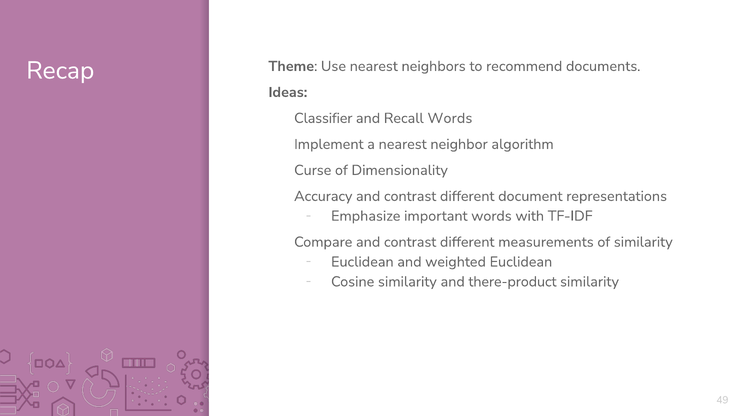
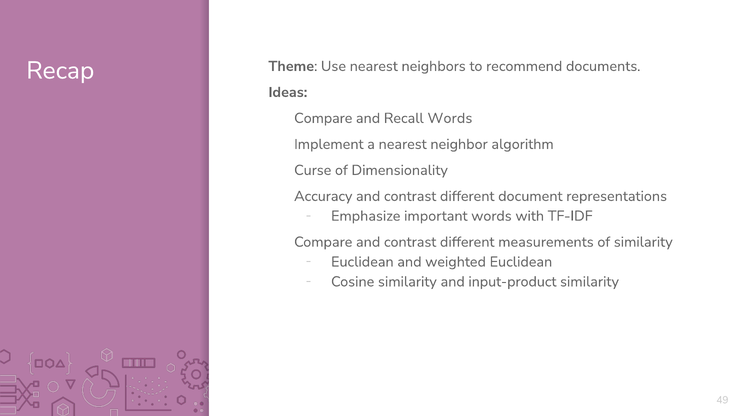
Classifier: Classifier -> Compare (323, 118)
there-product: there-product -> input-product (512, 281)
